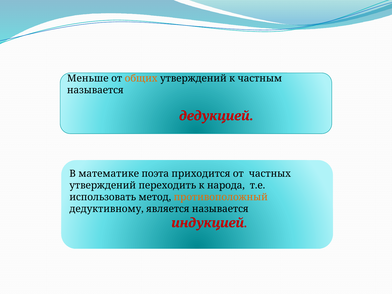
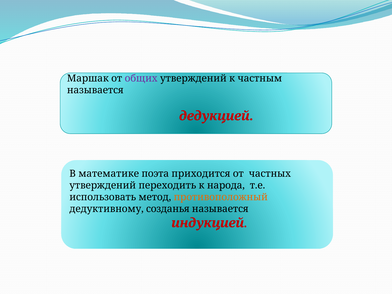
Меньше: Меньше -> Маршак (88, 78)
общих colour: orange -> purple (141, 78)
является: является -> созданья (168, 209)
